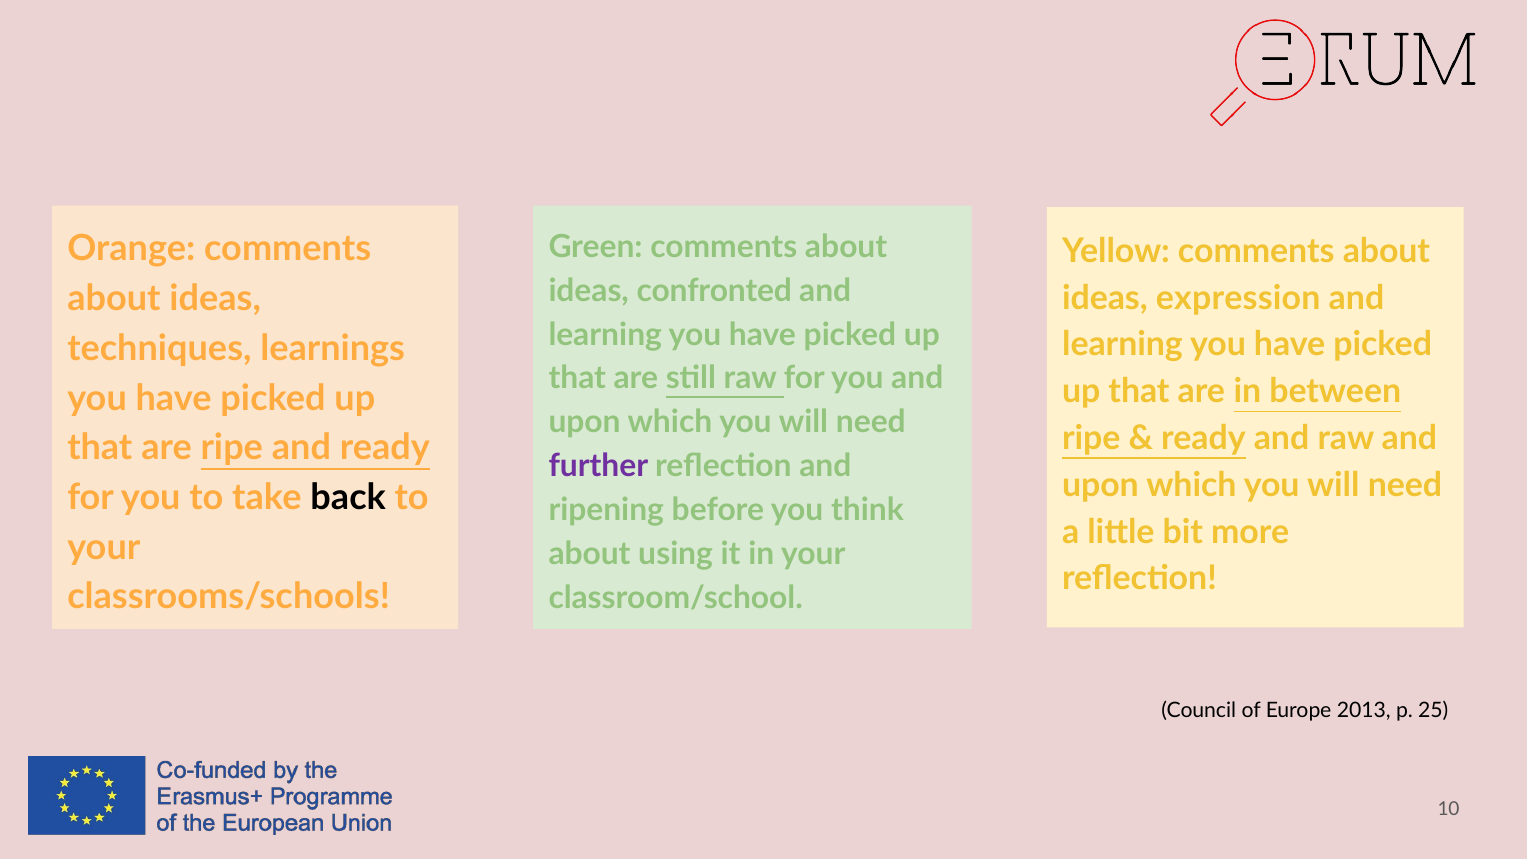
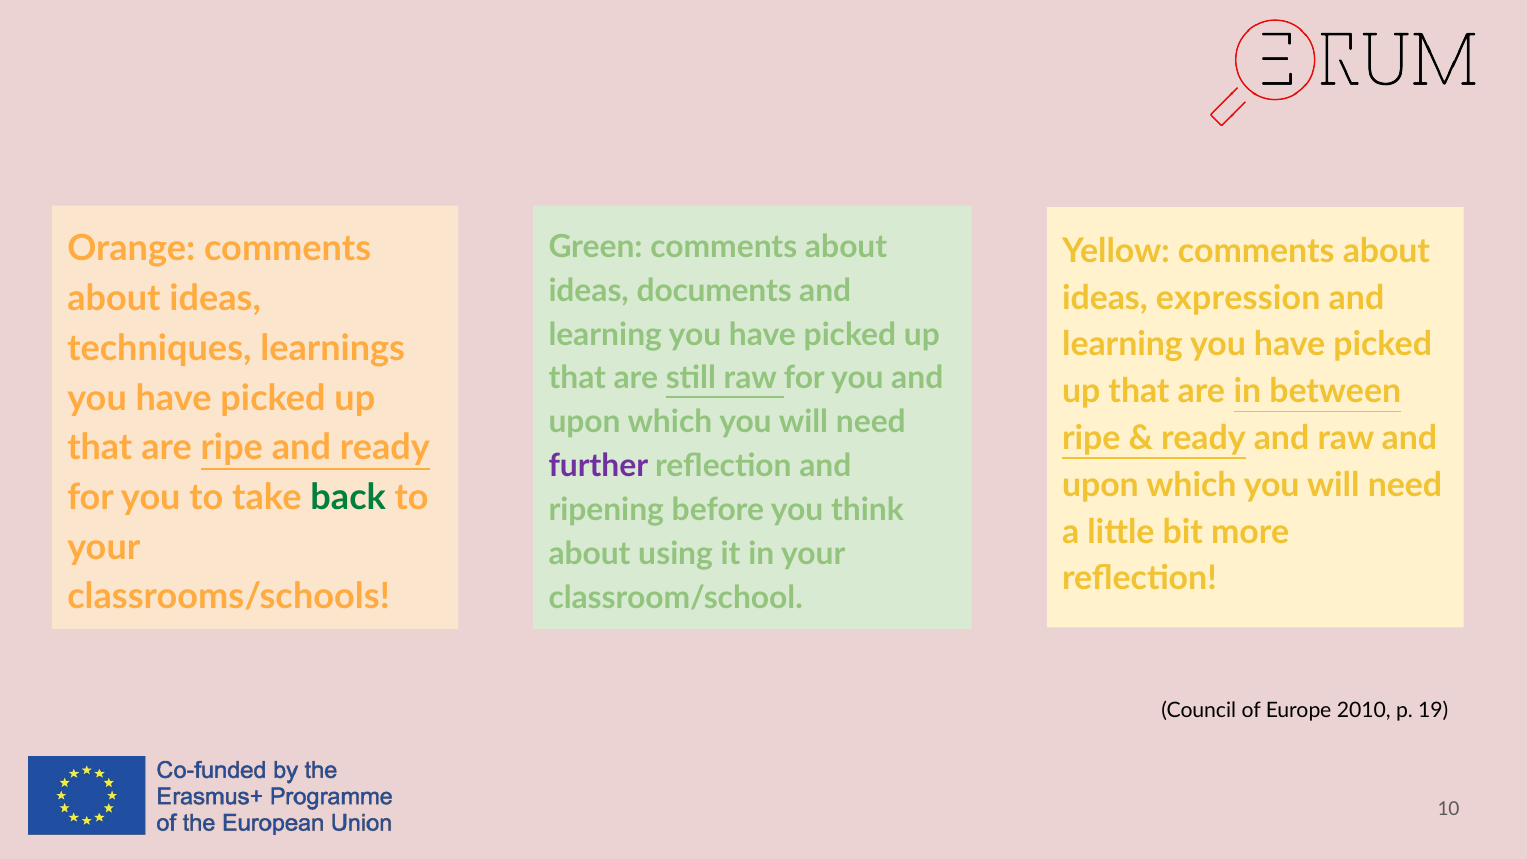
confronted: confronted -> documents (714, 291)
back colour: black -> green (348, 498)
2013: 2013 -> 2010 (1364, 711)
25: 25 -> 19 (1433, 711)
